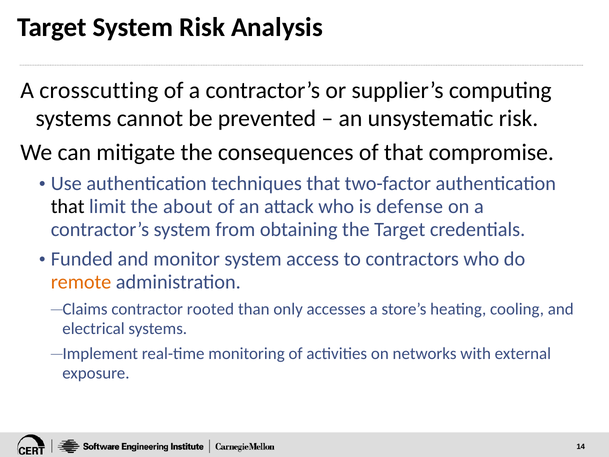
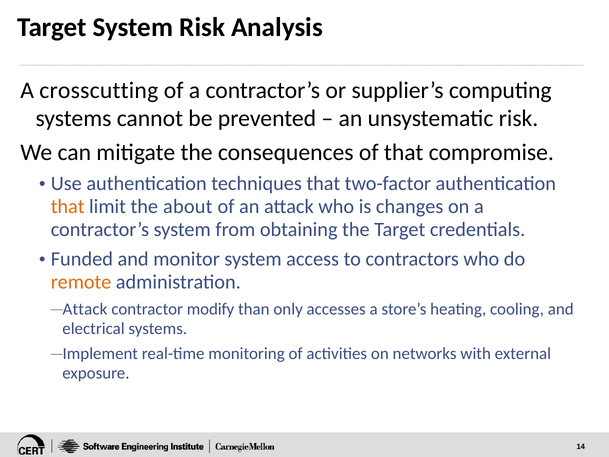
that colour: black -> orange (68, 206)
defense: defense -> changes (410, 206)
Claims: Claims -> Attack (85, 309)
rooted: rooted -> modify (211, 309)
